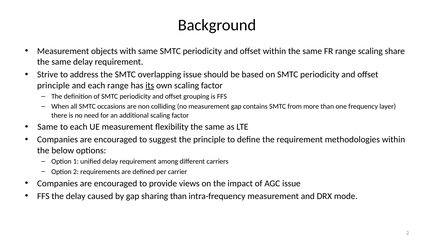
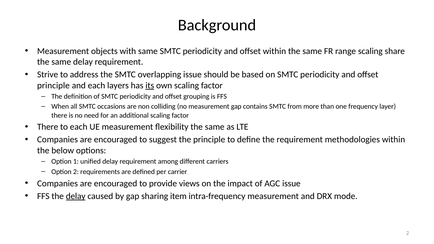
each range: range -> layers (118, 85)
Same: Same -> There (48, 127)
delay underline: none -> present (76, 196)
sharing than: than -> item (178, 196)
